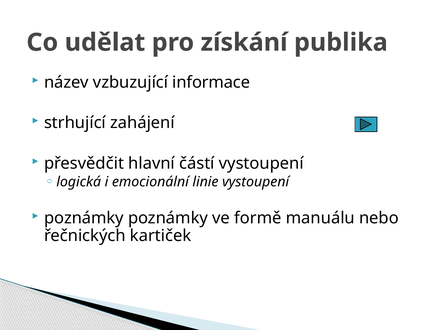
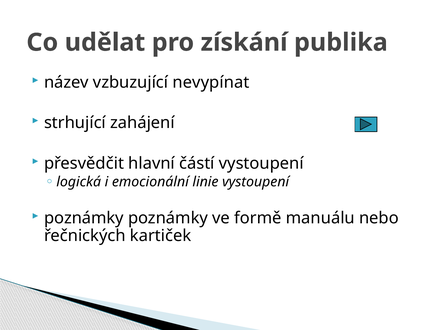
informace: informace -> nevypínat (211, 82)
